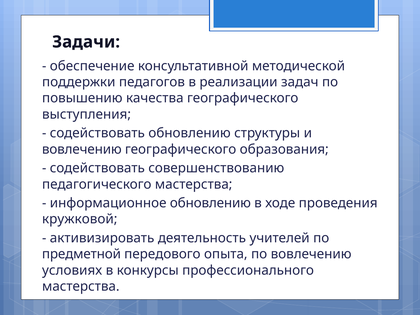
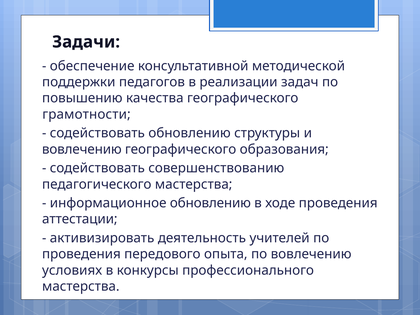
выступления: выступления -> грамотности (86, 114)
кружковой: кружковой -> аттестации (80, 219)
предметной: предметной -> проведения (81, 254)
